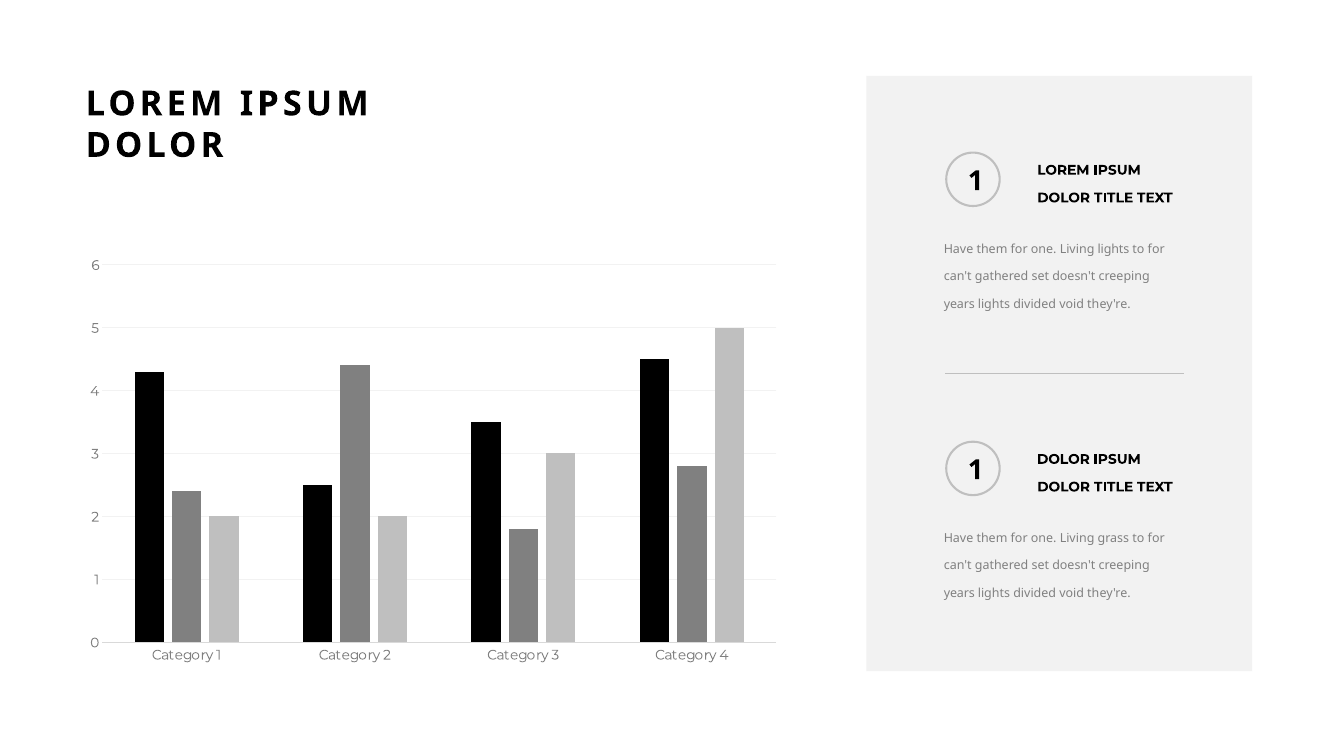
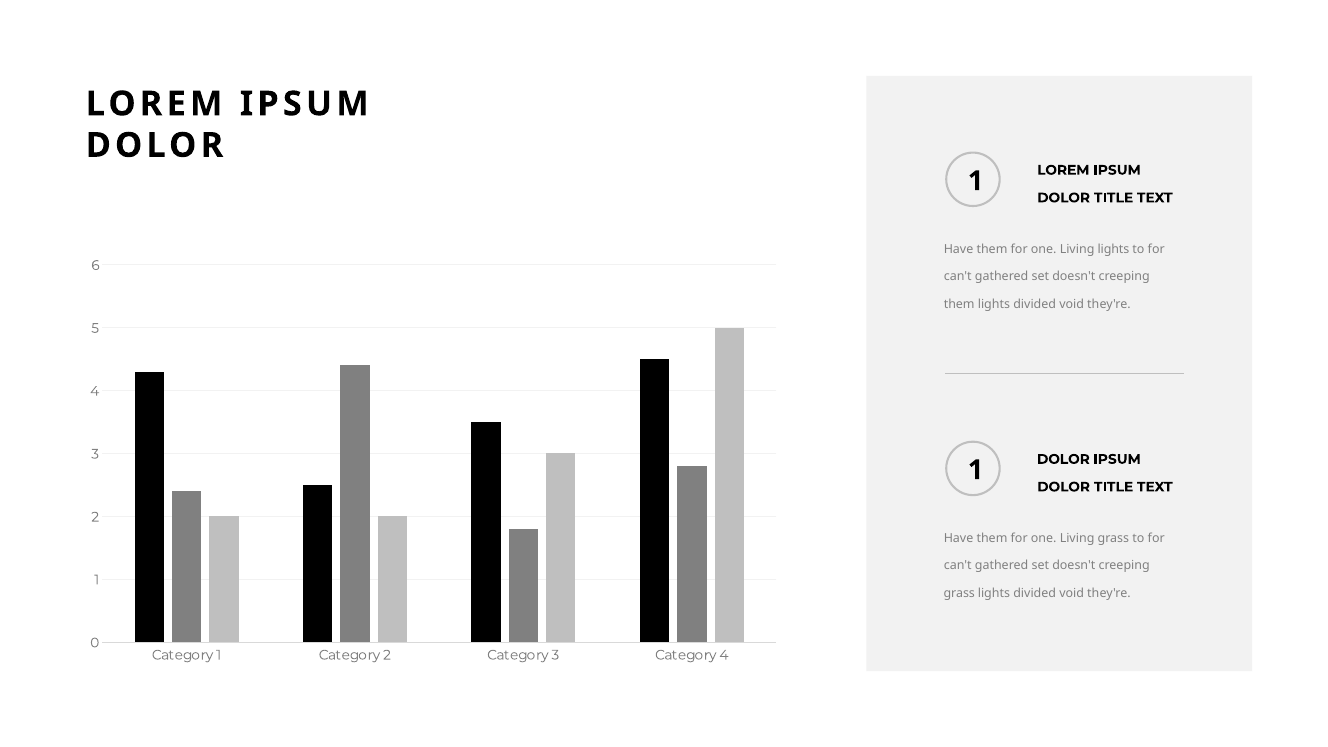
years: years -> them (959, 304)
years: years -> grass (959, 594)
